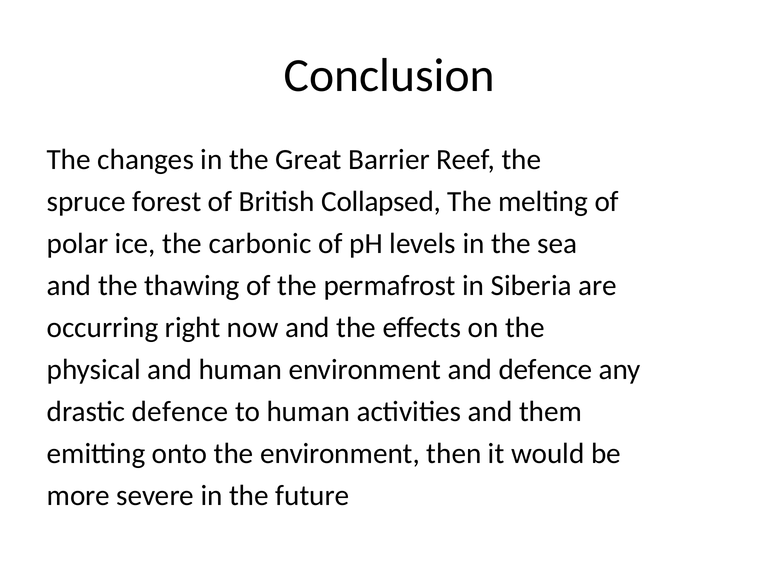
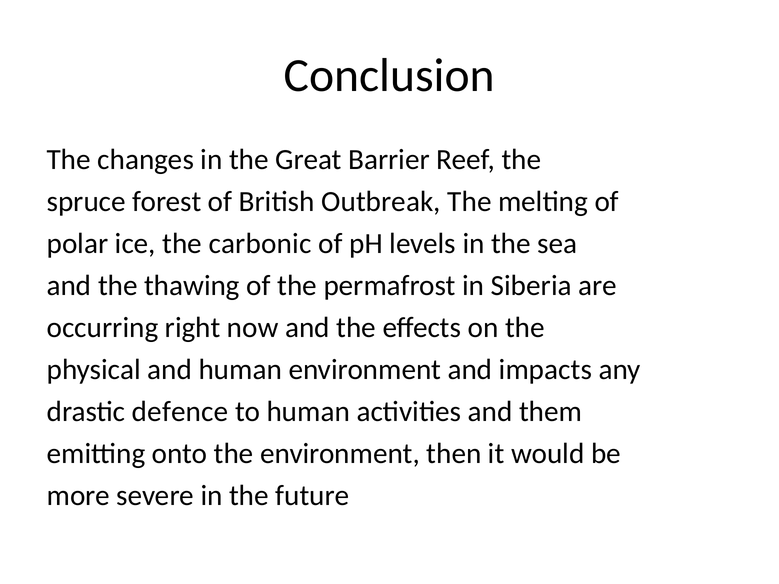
Collapsed: Collapsed -> Outbreak (381, 202)
and defence: defence -> impacts (545, 370)
